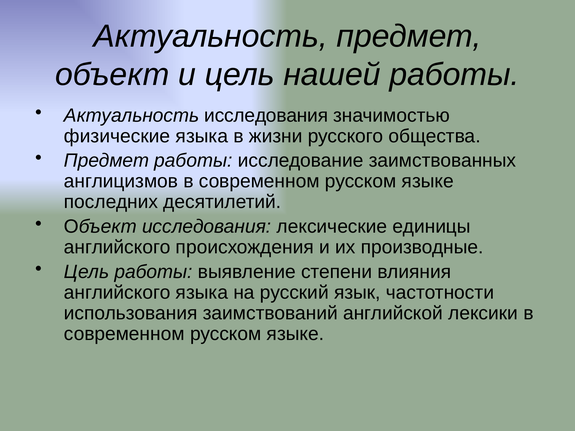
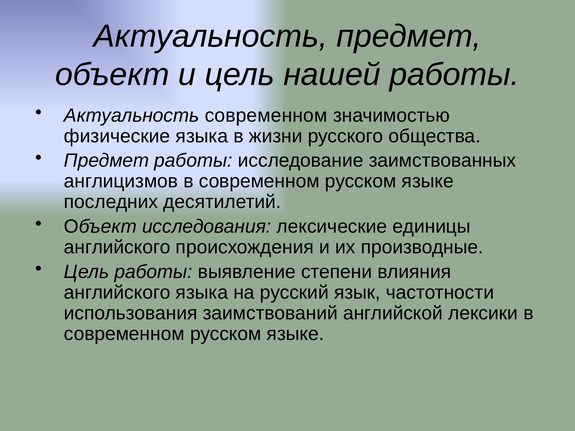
Актуальность исследования: исследования -> современном (266, 116)
